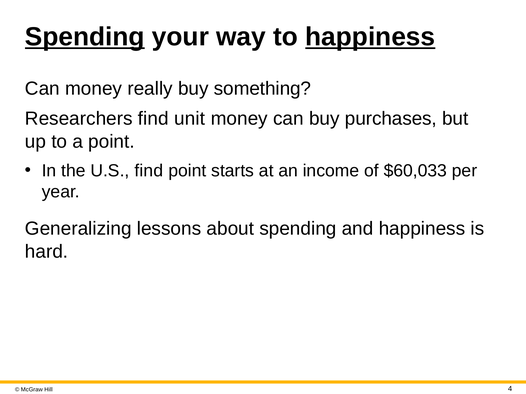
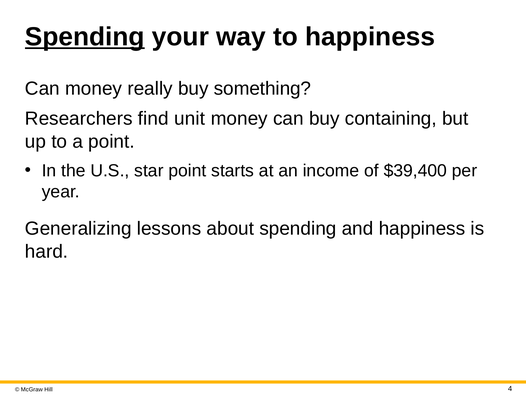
happiness underline: present -> none (370, 37)
purchases: purchases -> containing (391, 119)
U.S find: find -> star (149, 171)
$60,033: $60,033 -> $39,400 (415, 171)
